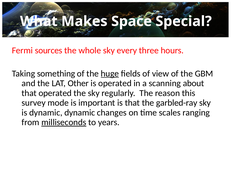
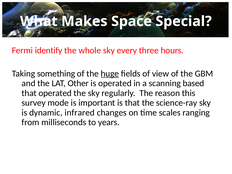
sources: sources -> identify (49, 50)
about: about -> based (193, 83)
garbled-ray: garbled-ray -> science-ray (177, 103)
dynamic dynamic: dynamic -> infrared (80, 113)
milliseconds underline: present -> none (64, 122)
